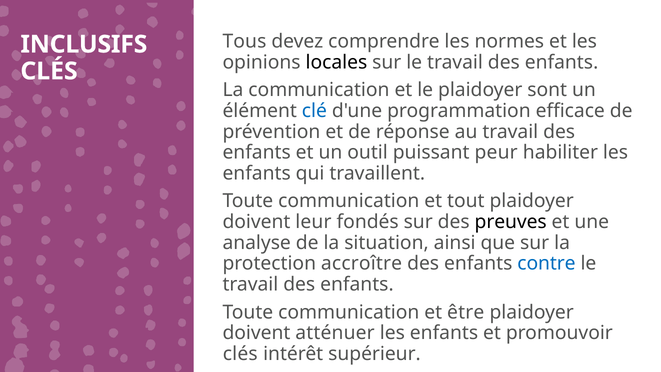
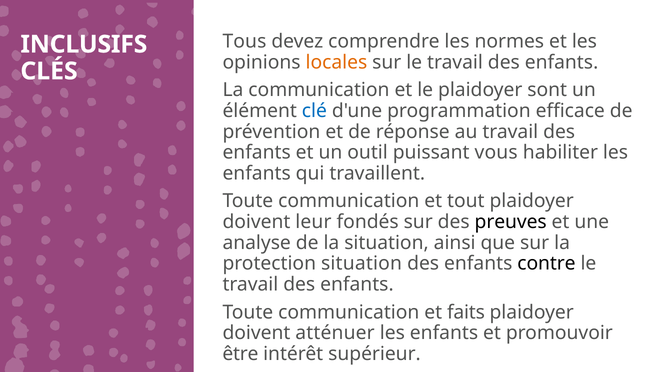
locales colour: black -> orange (336, 62)
peur: peur -> vous (496, 152)
protection accroître: accroître -> situation (362, 263)
contre colour: blue -> black (546, 263)
être: être -> faits (466, 312)
clés: clés -> être (240, 354)
